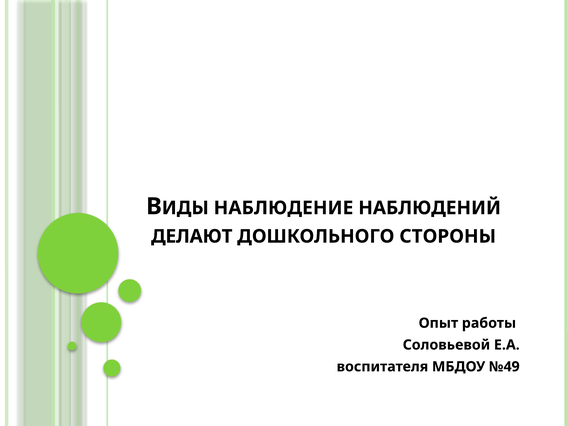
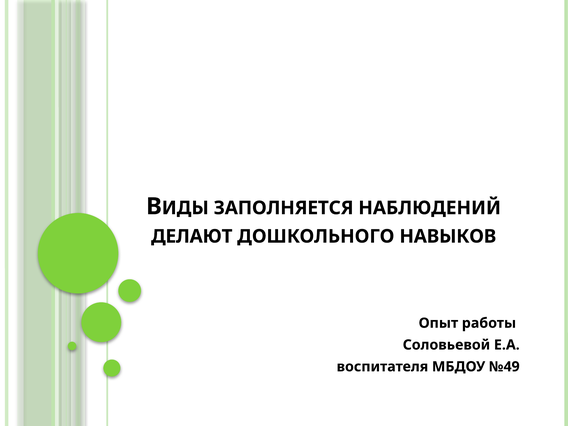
НАБЛЮДЕНИЕ: НАБЛЮДЕНИЕ -> ЗАПОЛНЯЕТСЯ (284, 208)
СТОРОНЫ: СТОРОНЫ -> НАВЫКОВ (448, 236)
